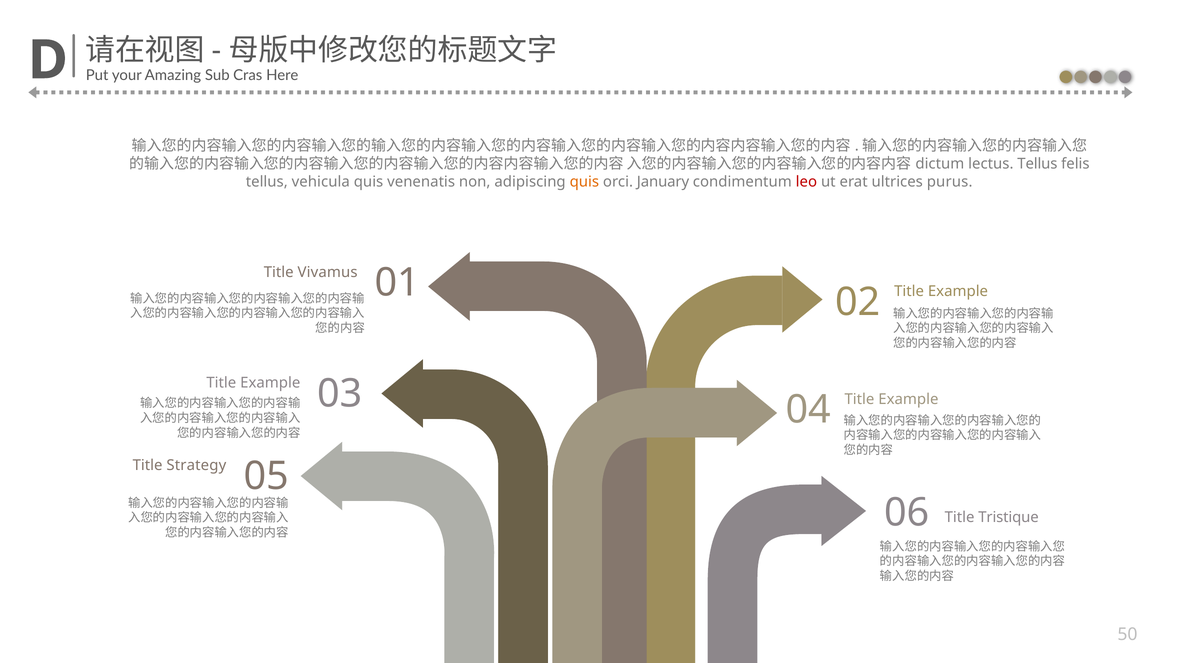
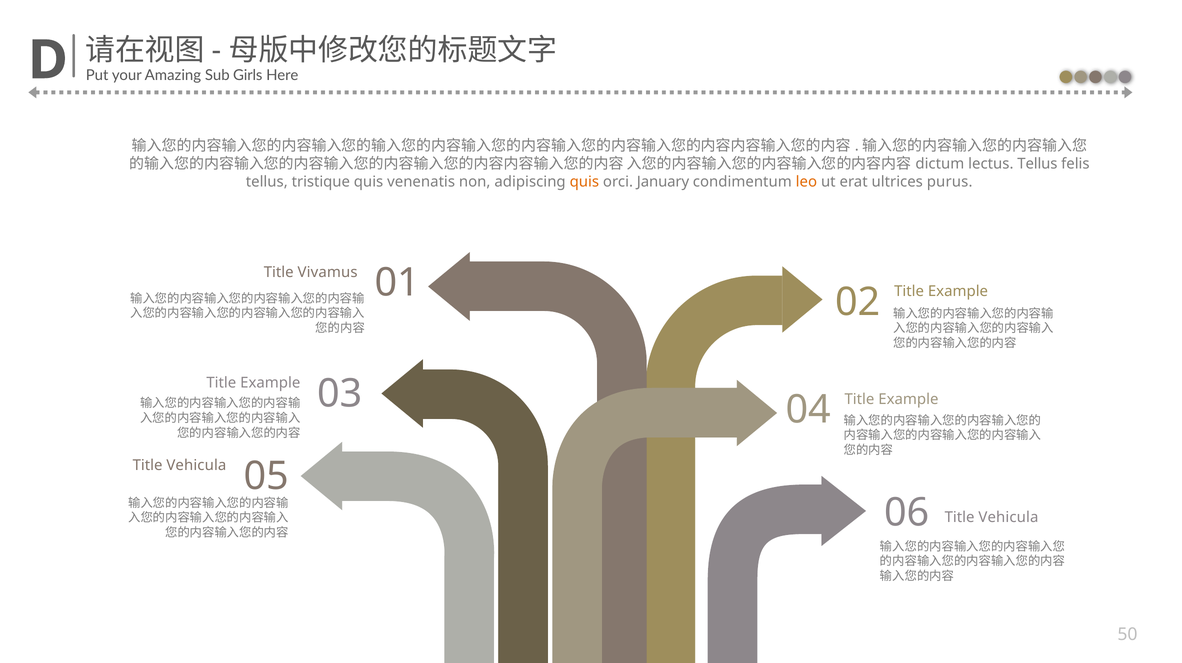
Cras: Cras -> Girls (248, 75)
vehicula: vehicula -> tristique (321, 182)
leo colour: red -> orange (806, 182)
Strategy: Strategy -> Vehicula (196, 466)
06 Title Tristique: Tristique -> Vehicula (1008, 518)
